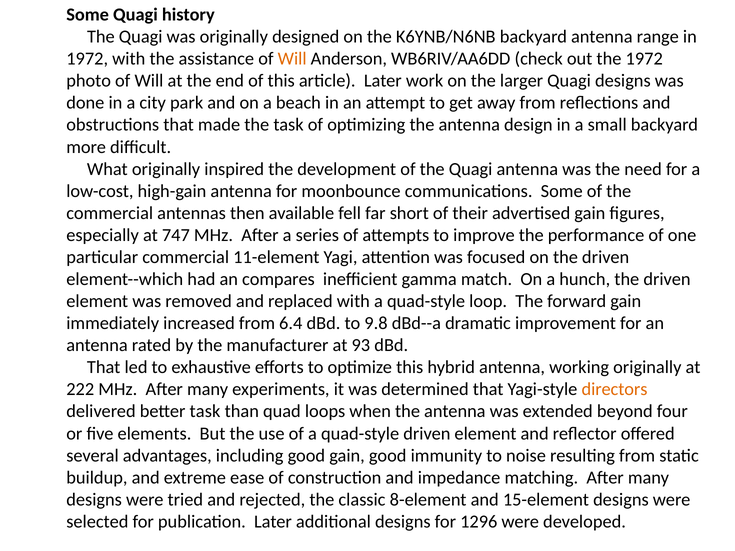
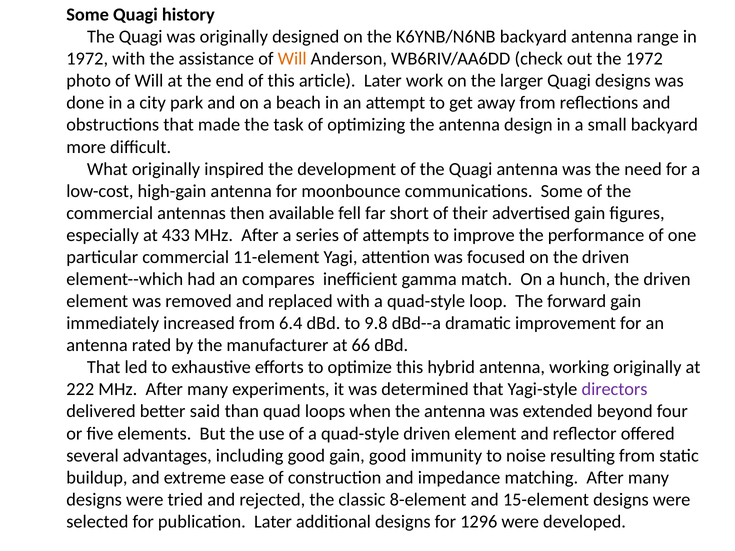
747: 747 -> 433 (176, 235)
93: 93 -> 66 (361, 345)
directors colour: orange -> purple (615, 390)
better task: task -> said (205, 412)
